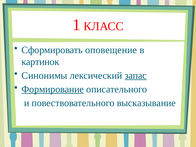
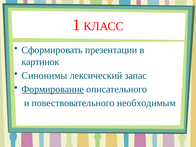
оповещение: оповещение -> презентации (111, 50)
запас underline: present -> none (136, 75)
высказывание: высказывание -> необходимым (146, 103)
